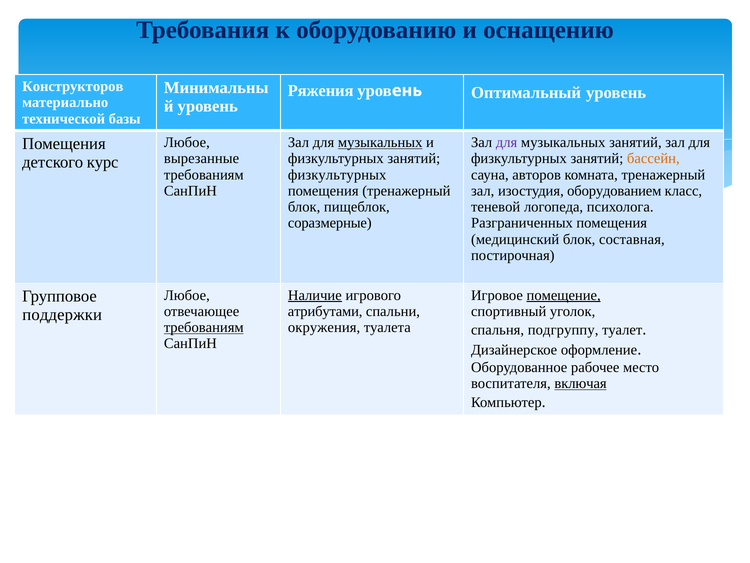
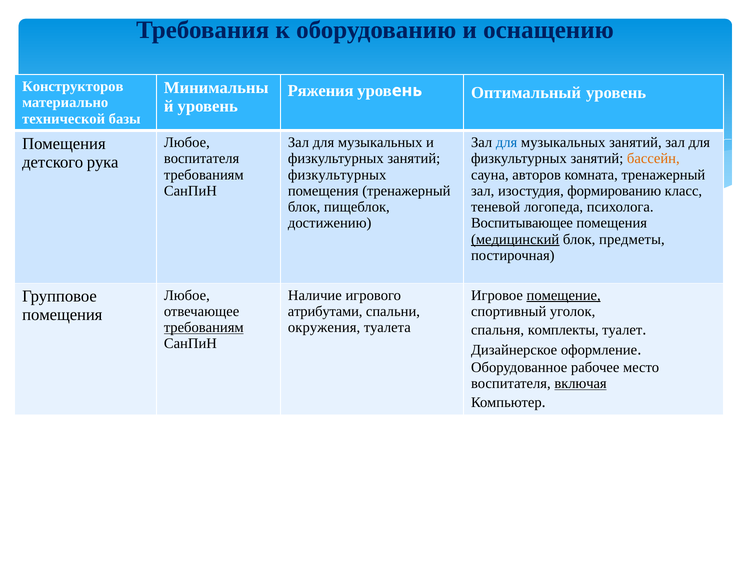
музыкальных underline: present -> none (380, 142)
для colour: purple -> blue (507, 142)
вырезанные: вырезанные -> воспитателя (202, 158)
курс: курс -> рука (103, 162)
оборудованием: оборудованием -> формированию (614, 191)
соразмерные: соразмерные -> достижению (330, 223)
Разграниченных: Разграниченных -> Воспитывающее (522, 223)
медицинский underline: none -> present (515, 239)
составная: составная -> предметы (632, 239)
Наличие underline: present -> none (315, 295)
поддержки: поддержки -> помещения (62, 315)
подгруппу: подгруппу -> комплекты (563, 330)
